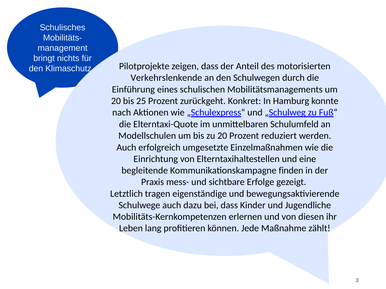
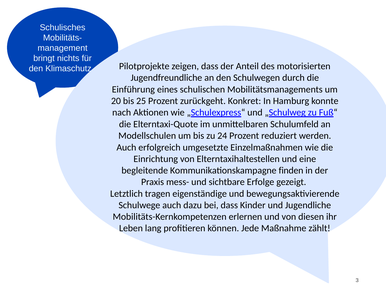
Verkehrslenkende: Verkehrslenkende -> Jugendfreundliche (166, 78)
zu 20: 20 -> 24 (222, 136)
